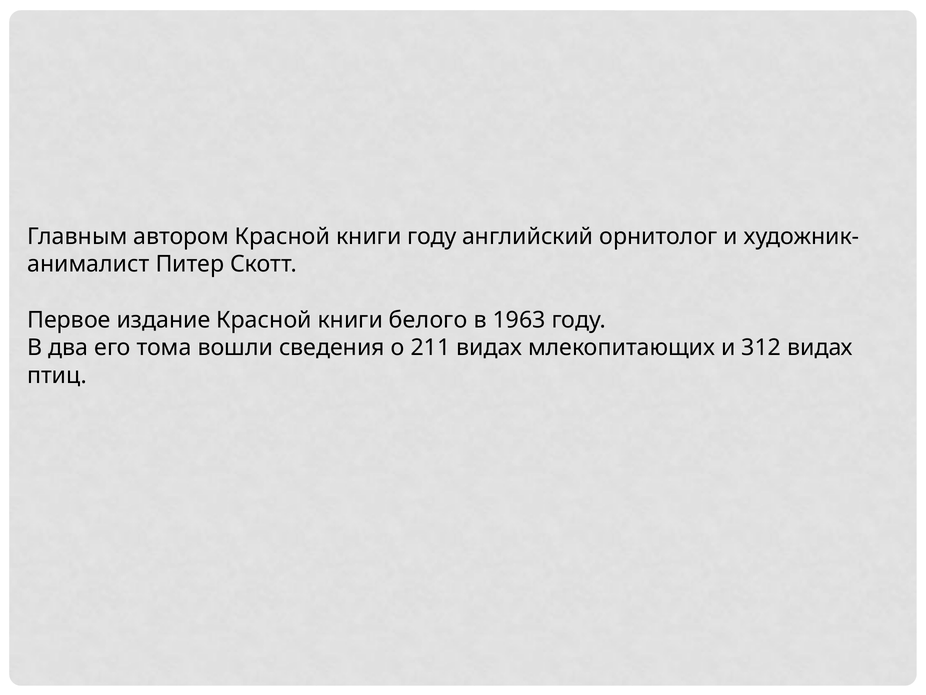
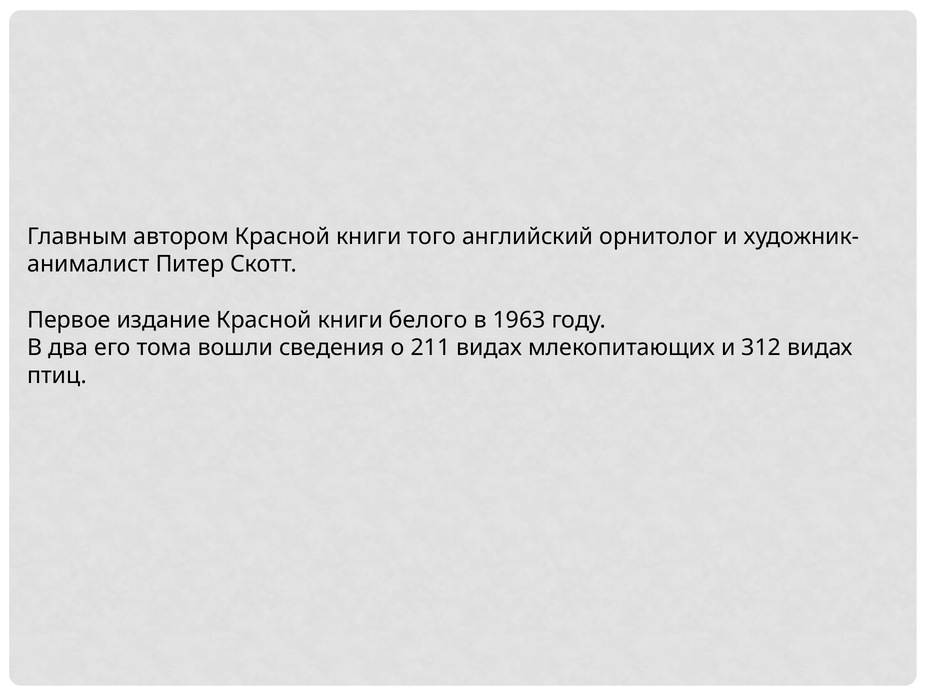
книги году: году -> того (432, 236)
